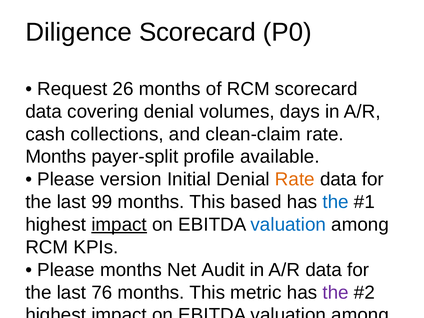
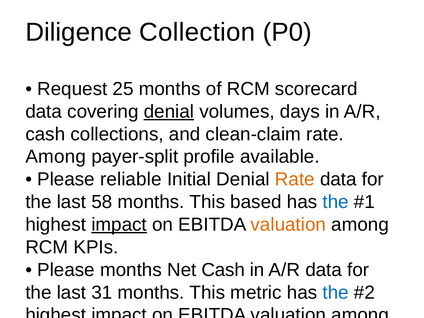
Diligence Scorecard: Scorecard -> Collection (197, 32)
26: 26 -> 25 (123, 89)
denial underline: none -> present (169, 112)
Months: Months -> Among (56, 157)
version: version -> reliable (131, 179)
99: 99 -> 58 (102, 202)
valuation colour: blue -> orange (288, 225)
Net Audit: Audit -> Cash (223, 270)
76: 76 -> 31 (102, 292)
the colour: purple -> blue (336, 292)
